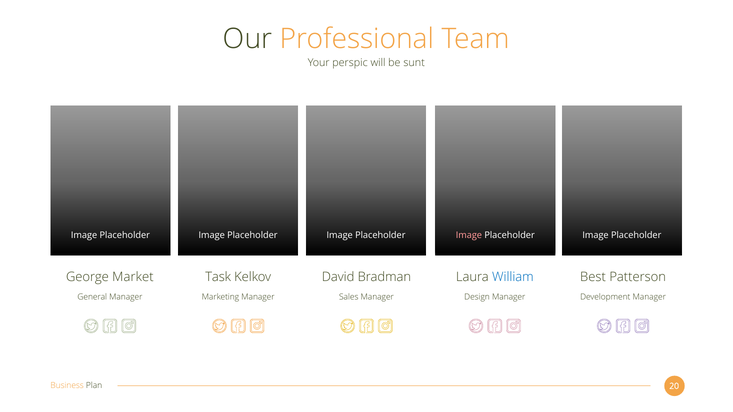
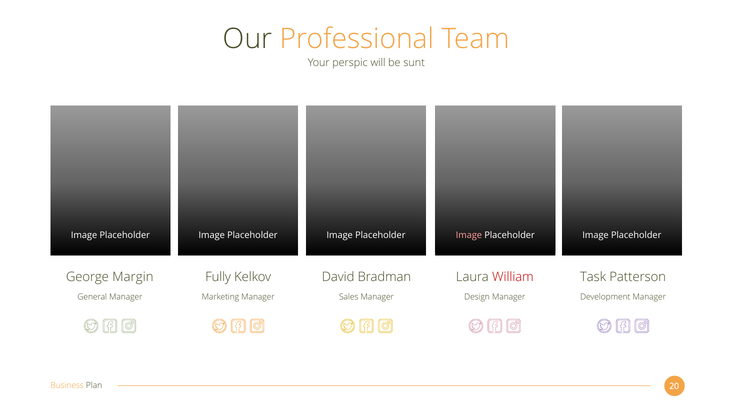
Market: Market -> Margin (133, 277)
Task: Task -> Fully (218, 277)
William colour: blue -> red (513, 277)
Best: Best -> Task (593, 277)
